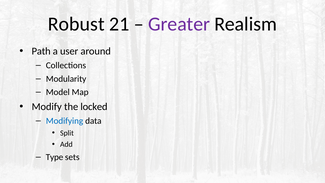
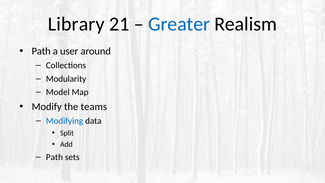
Robust: Robust -> Library (76, 24)
Greater colour: purple -> blue (179, 24)
locked: locked -> teams (94, 107)
Type: Type -> Path (54, 157)
